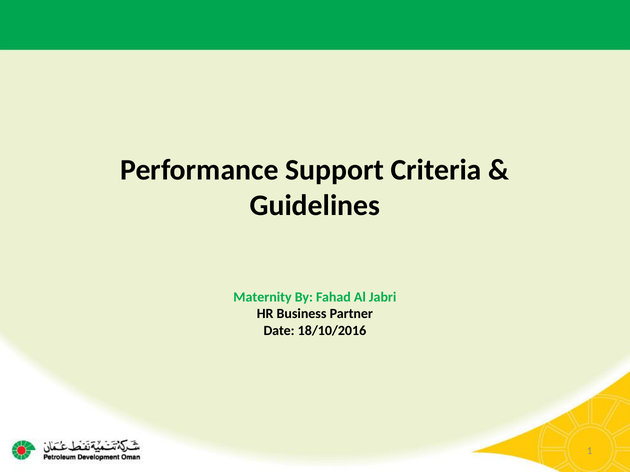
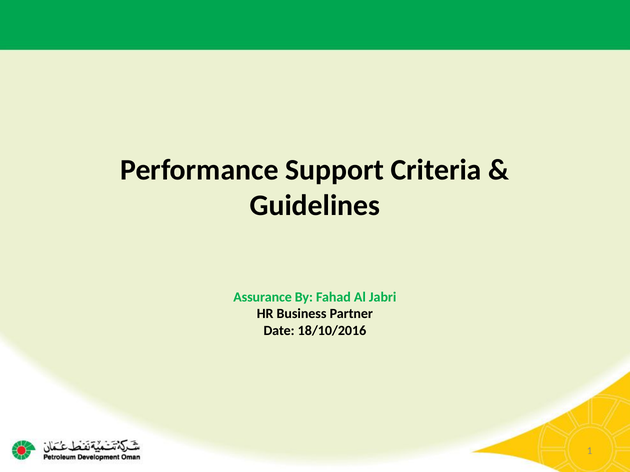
Maternity: Maternity -> Assurance (263, 297)
